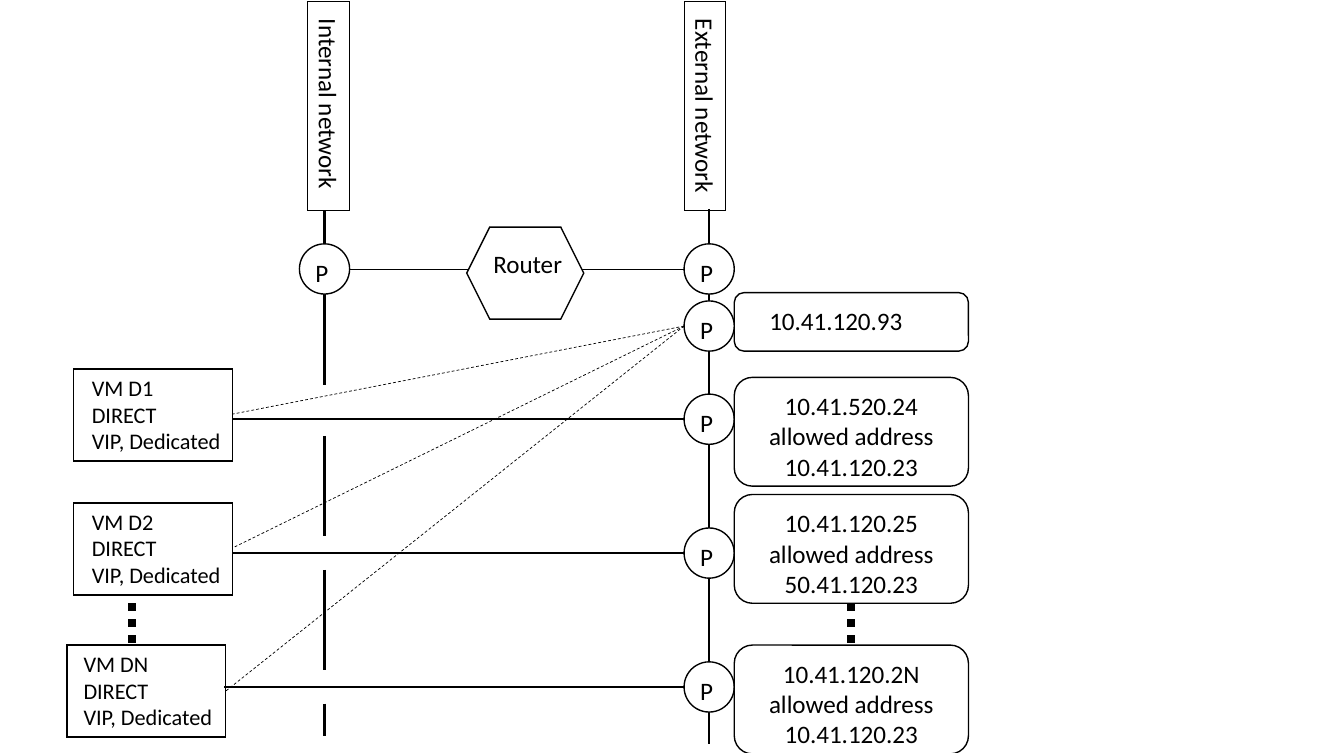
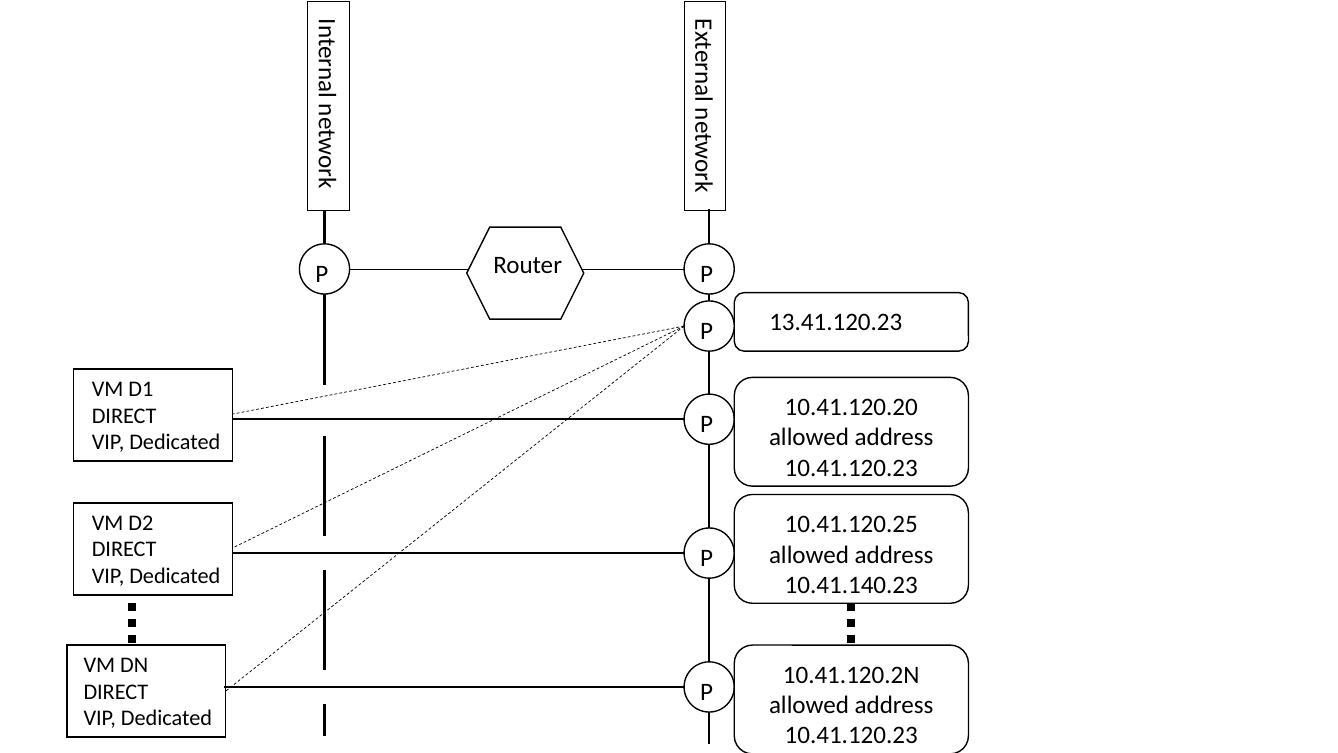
10.41.120.93: 10.41.120.93 -> 13.41.120.23 (836, 323)
10.41.520.24: 10.41.520.24 -> 10.41.120.20 (851, 407)
50.41.120.23: 50.41.120.23 -> 10.41.140.23 (851, 585)
